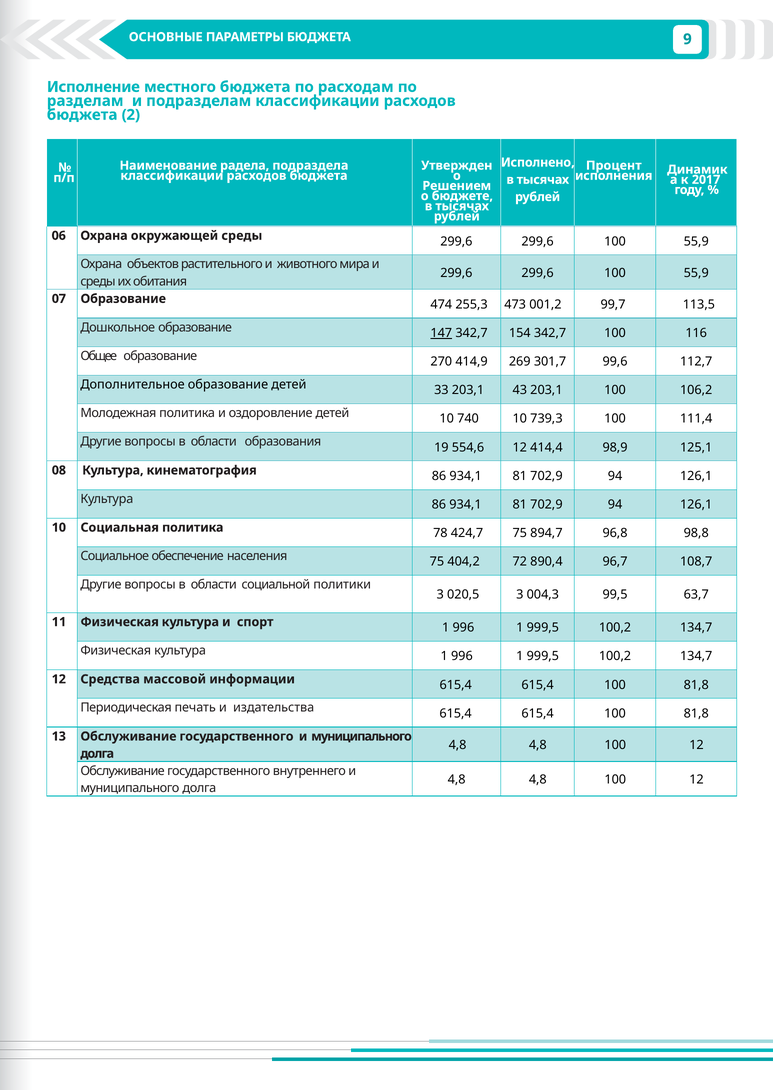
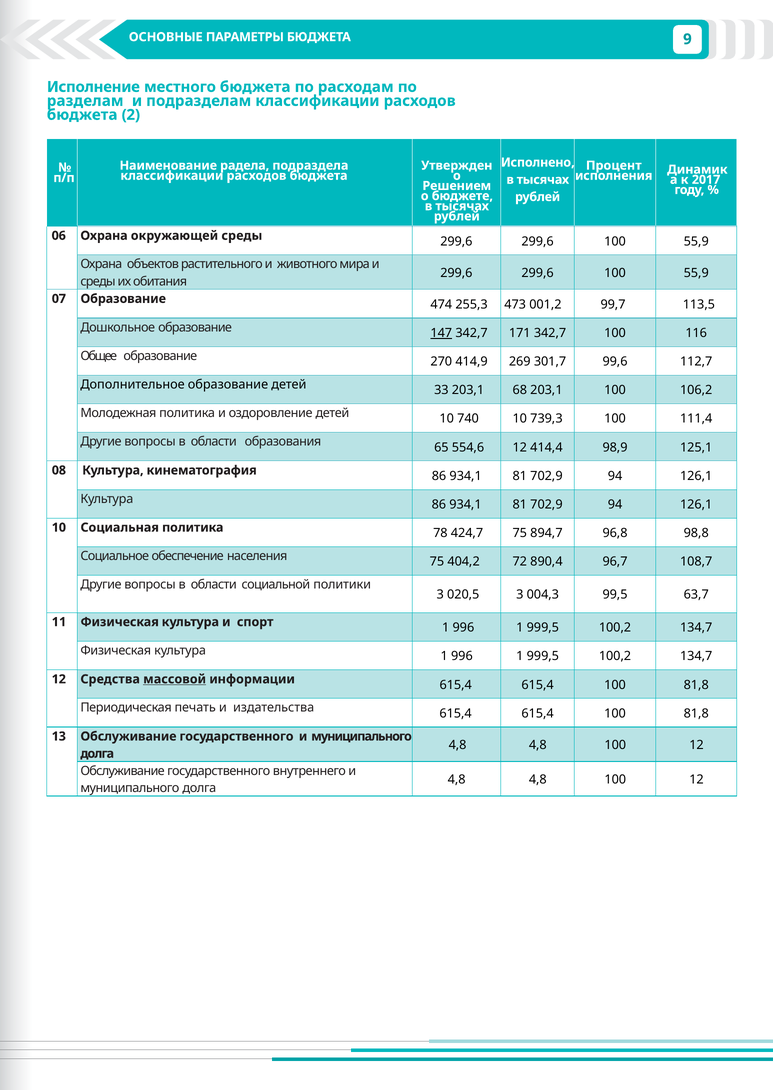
154: 154 -> 171 (520, 333)
43: 43 -> 68 (520, 390)
19: 19 -> 65 (441, 448)
массовой underline: none -> present (175, 679)
